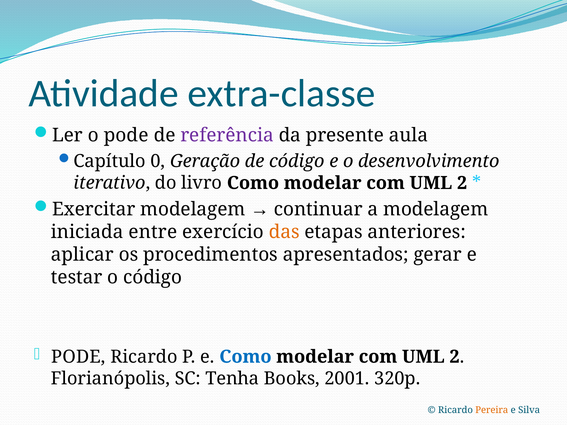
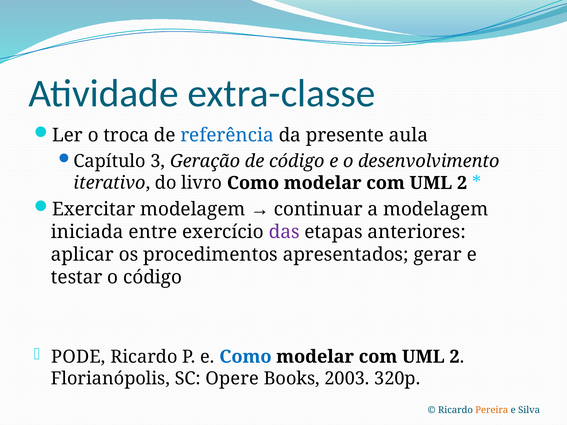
o pode: pode -> troca (126, 135)
referência colour: purple -> blue (227, 135)
0: 0 -> 3 (158, 161)
das colour: orange -> purple (284, 232)
Tenha: Tenha -> Opere (232, 379)
2001: 2001 -> 2003 (347, 379)
